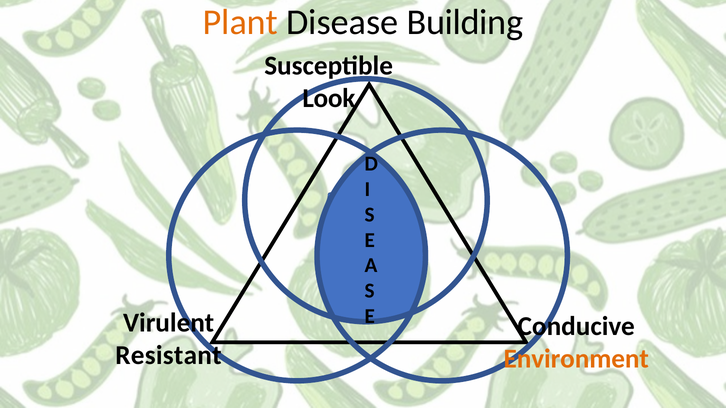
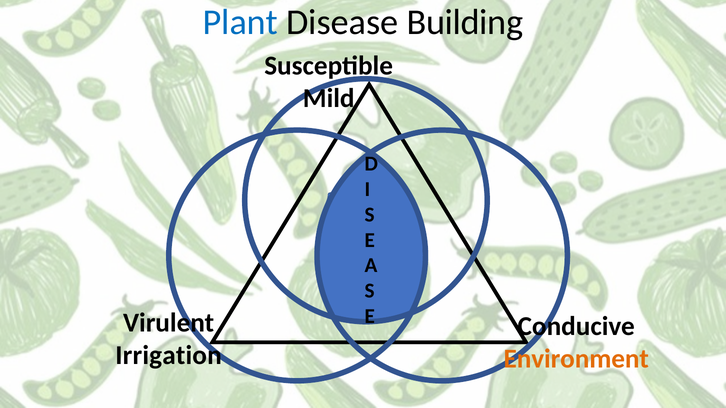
Plant colour: orange -> blue (240, 22)
Look: Look -> Mild (329, 98)
Resistant: Resistant -> Irrigation (169, 356)
